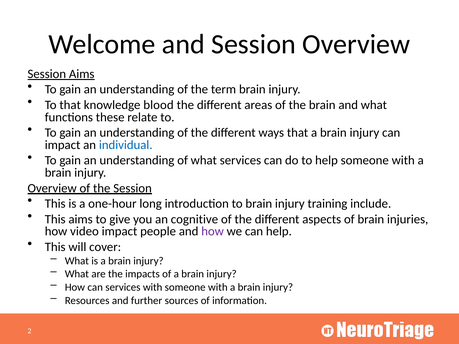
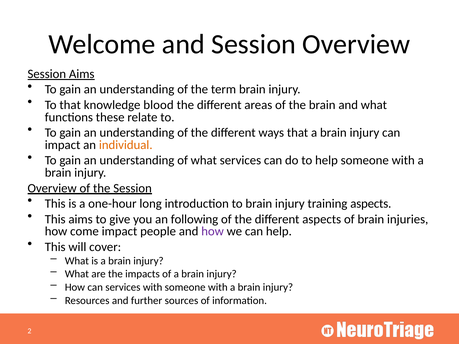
individual colour: blue -> orange (126, 145)
training include: include -> aspects (371, 204)
cognitive: cognitive -> following (195, 219)
video: video -> come (84, 232)
